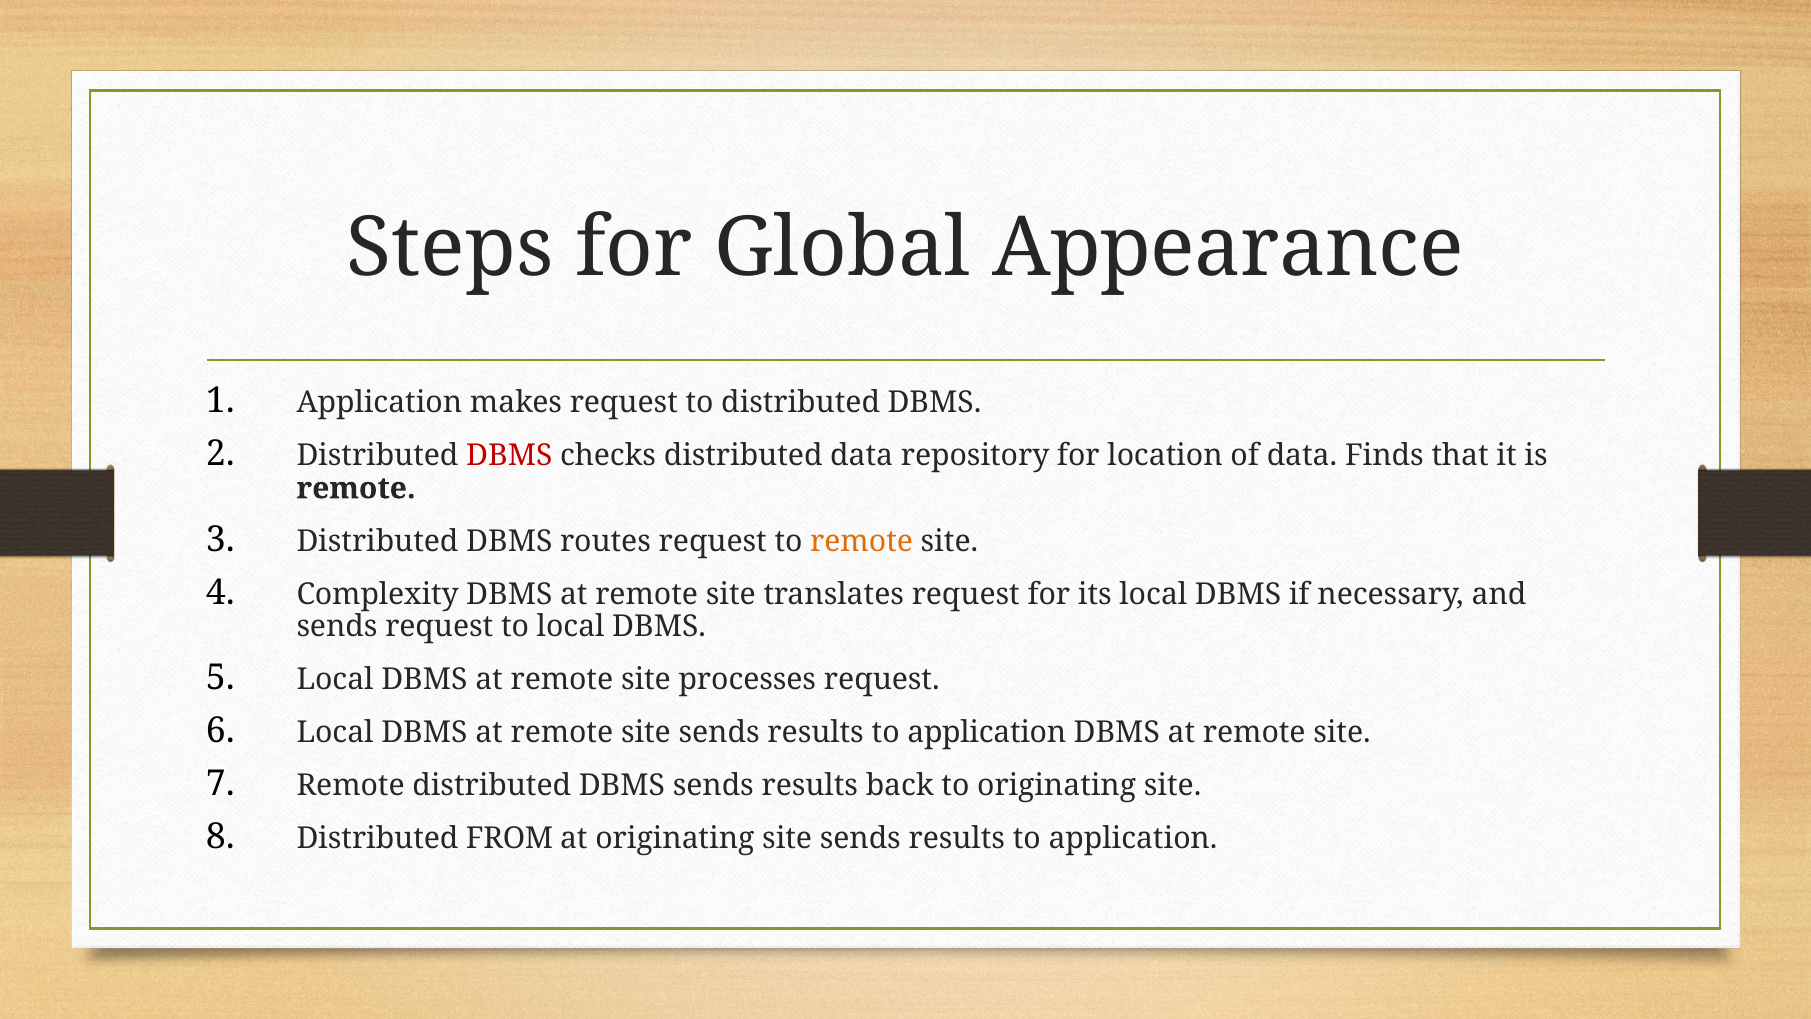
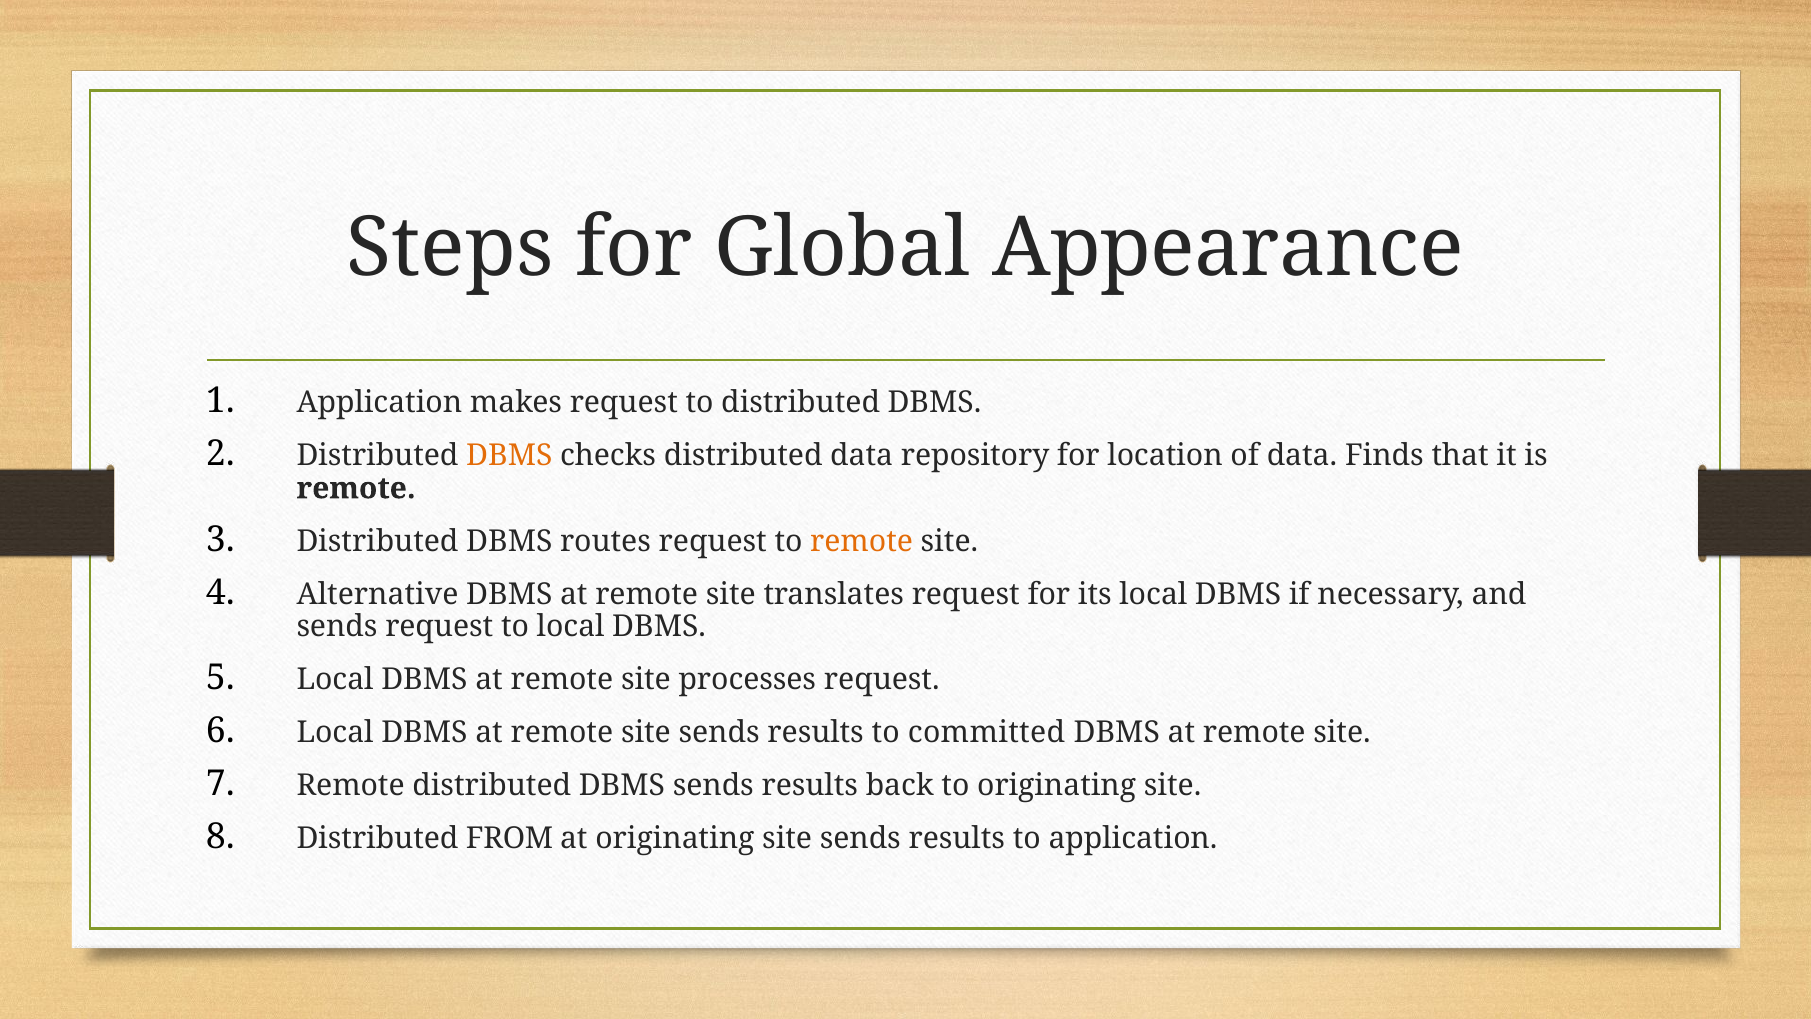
DBMS colour: red -> orange (509, 456)
Complexity: Complexity -> Alternative (377, 594)
application: application -> committed (986, 733)
